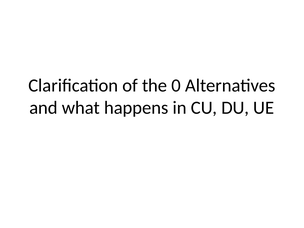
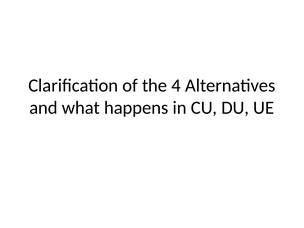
0: 0 -> 4 (176, 85)
